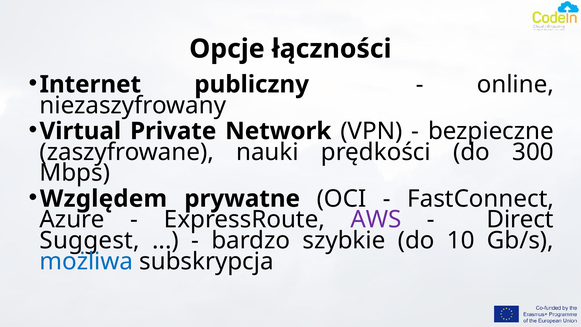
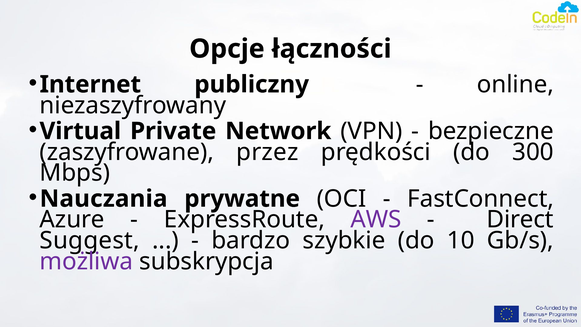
nauki: nauki -> przez (267, 152)
Względem: Względem -> Nauczania (104, 199)
możliwa colour: blue -> purple (86, 261)
